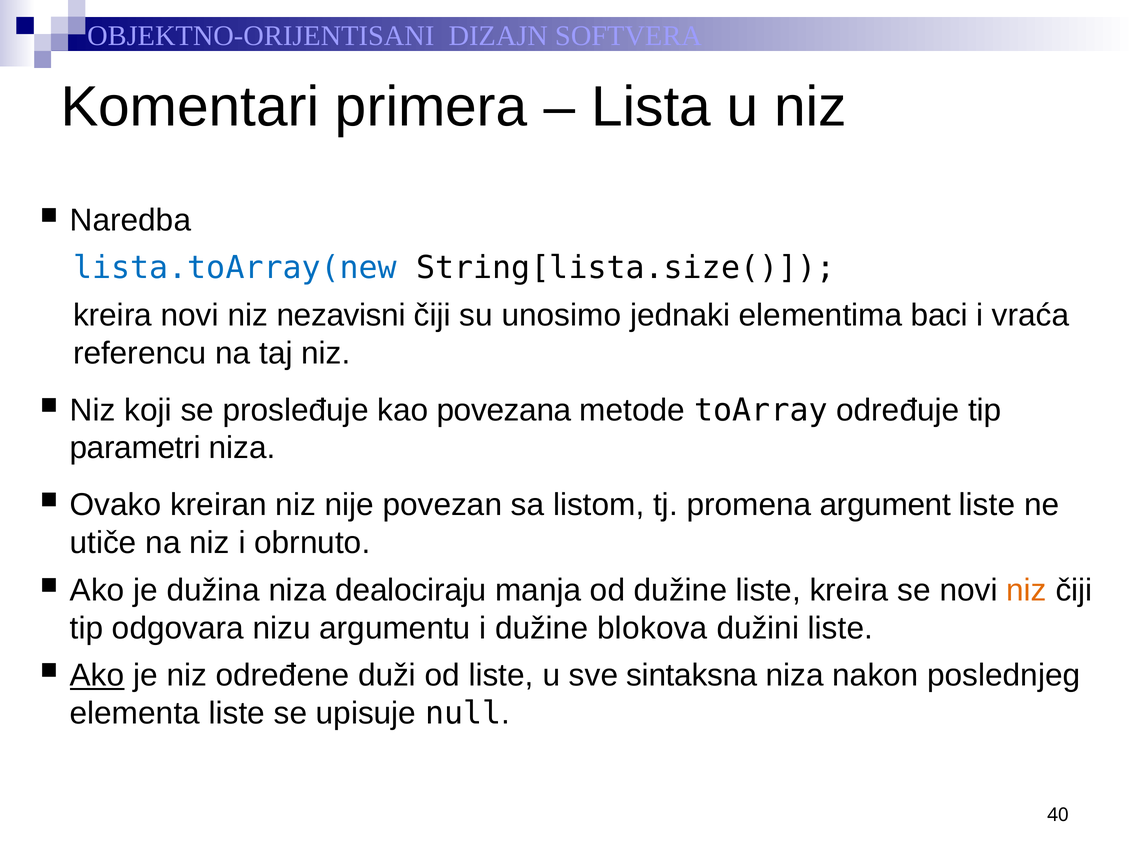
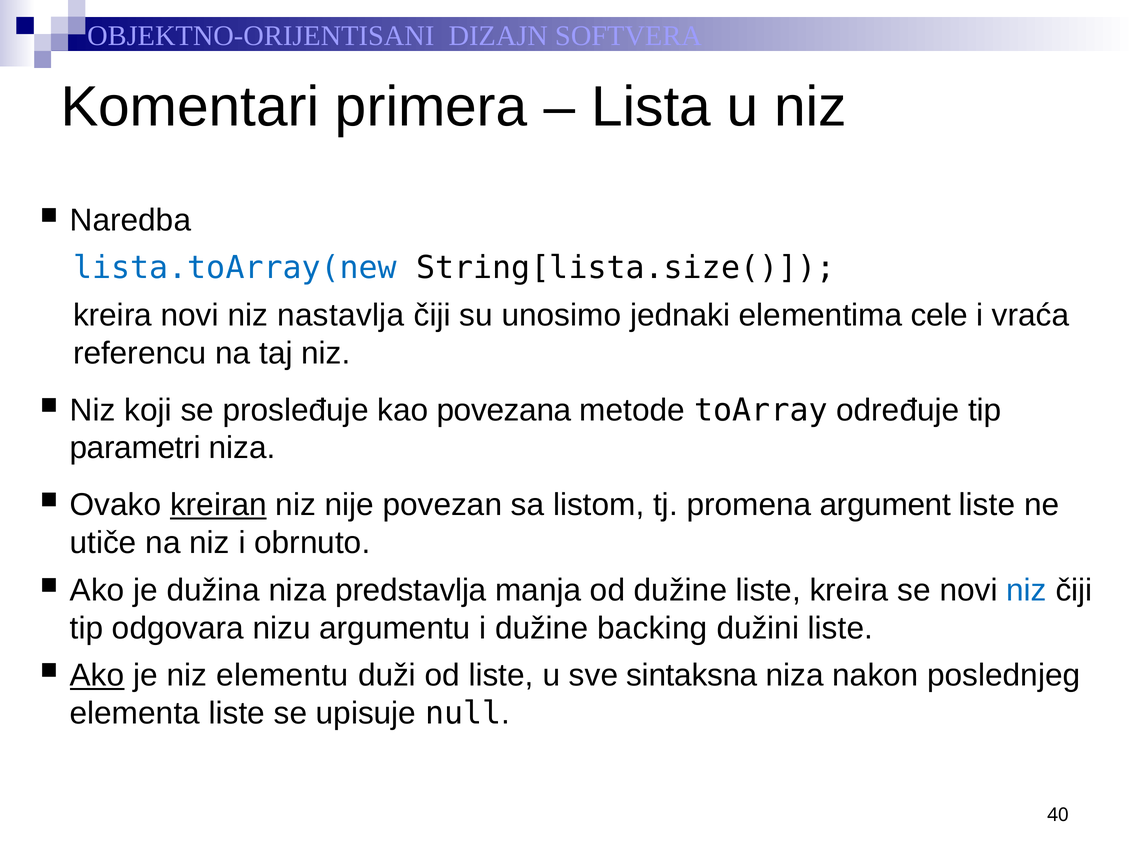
nezavisni: nezavisni -> nastavlja (341, 315)
baci: baci -> cele (939, 315)
kreiran underline: none -> present (218, 505)
dealociraju: dealociraju -> predstavlja (411, 590)
niz colour: orange -> blue (1027, 590)
blokova: blokova -> backing (652, 628)
određene: određene -> elementu (282, 675)
